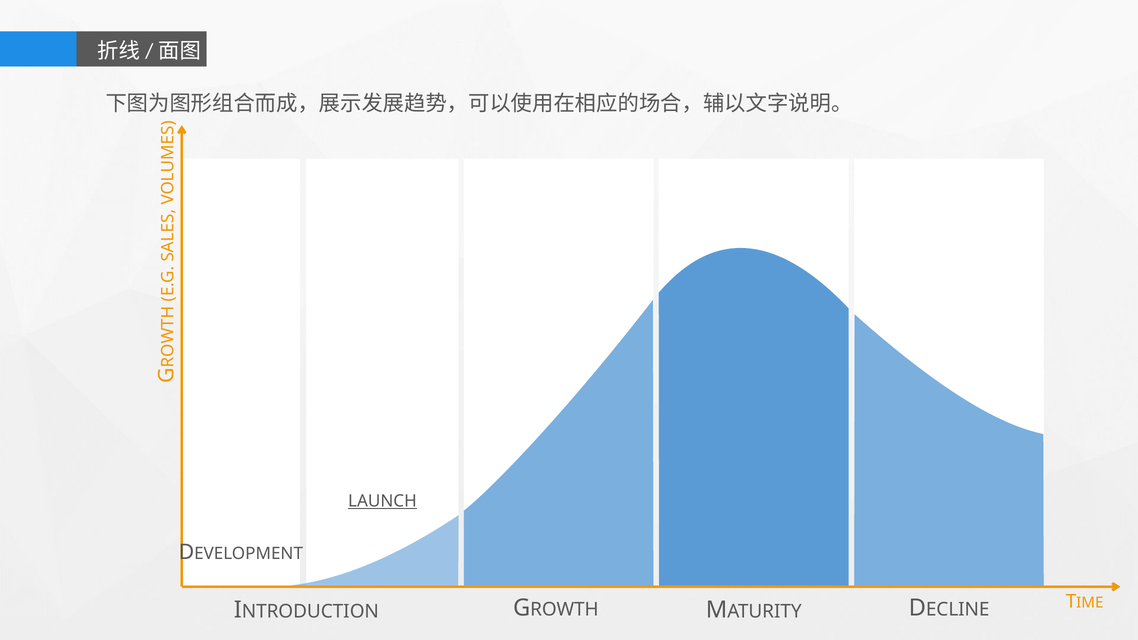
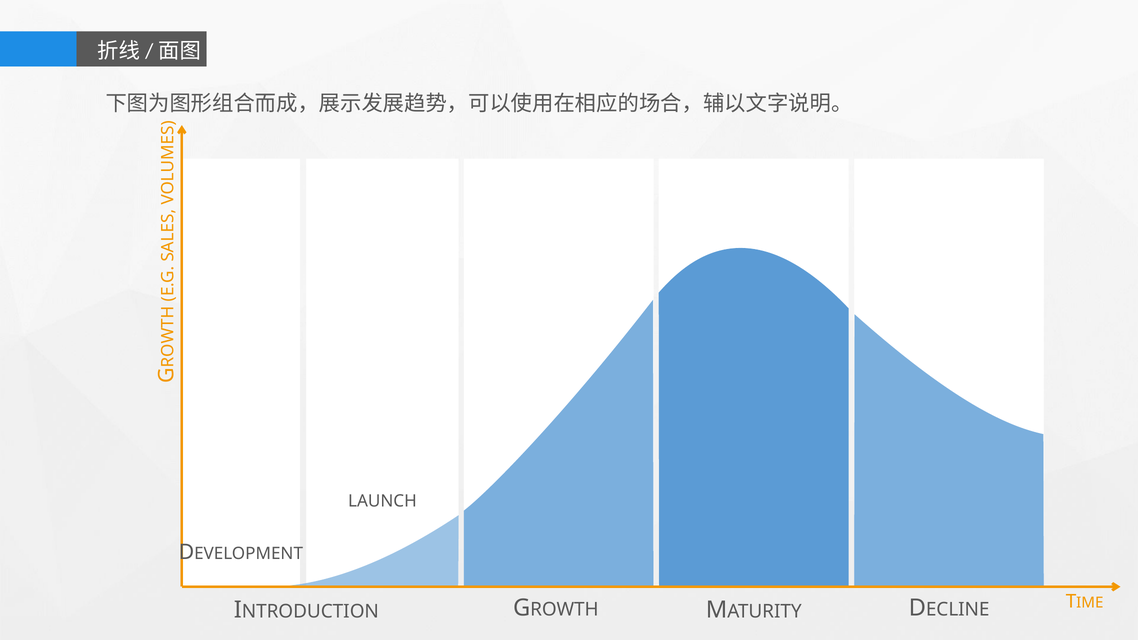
LAUNCH underline: present -> none (382, 501)
